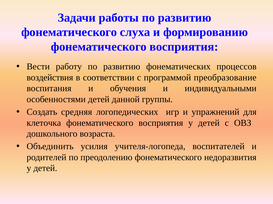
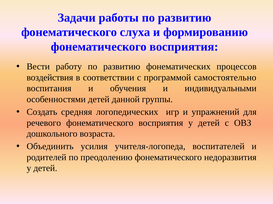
преобразование: преобразование -> самостоятельно (225, 78)
клеточка: клеточка -> речевого (44, 123)
